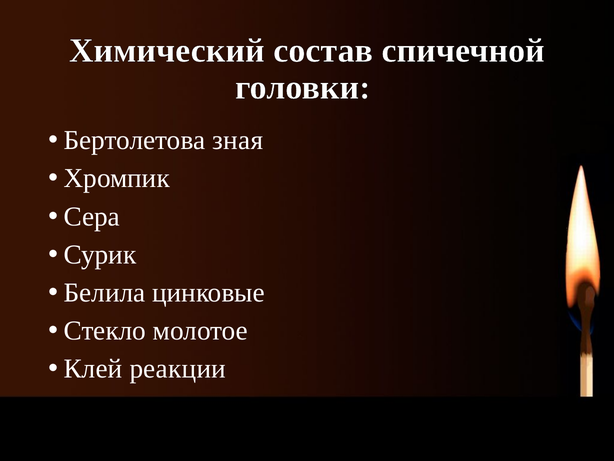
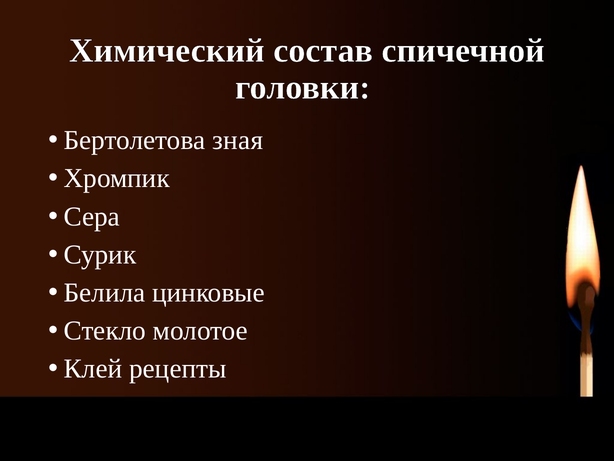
реакции: реакции -> рецепты (178, 368)
